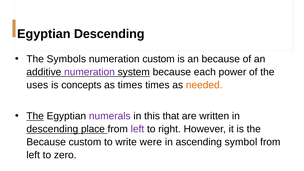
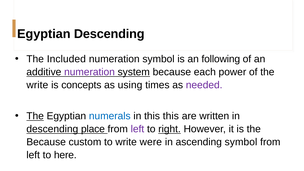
Symbols: Symbols -> Included (66, 59)
numeration custom: custom -> symbol (158, 59)
an because: because -> following (221, 59)
uses: uses -> write (37, 85)
as times: times -> using (130, 85)
needed colour: orange -> purple (204, 85)
numerals colour: purple -> blue (110, 116)
this that: that -> this (171, 116)
right underline: none -> present (170, 129)
zero: zero -> here (65, 155)
